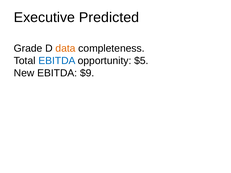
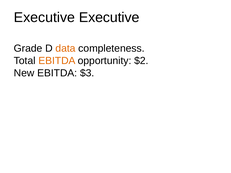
Executive Predicted: Predicted -> Executive (109, 18)
EBITDA colour: blue -> orange (57, 61)
$5: $5 -> $2 (141, 61)
$9: $9 -> $3 (87, 73)
